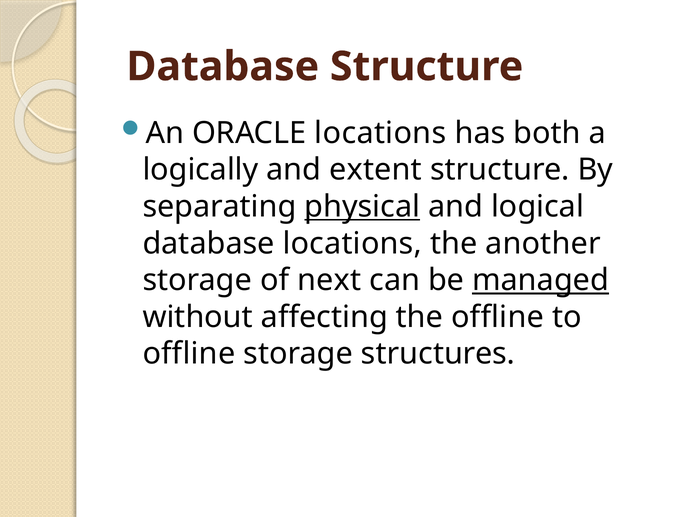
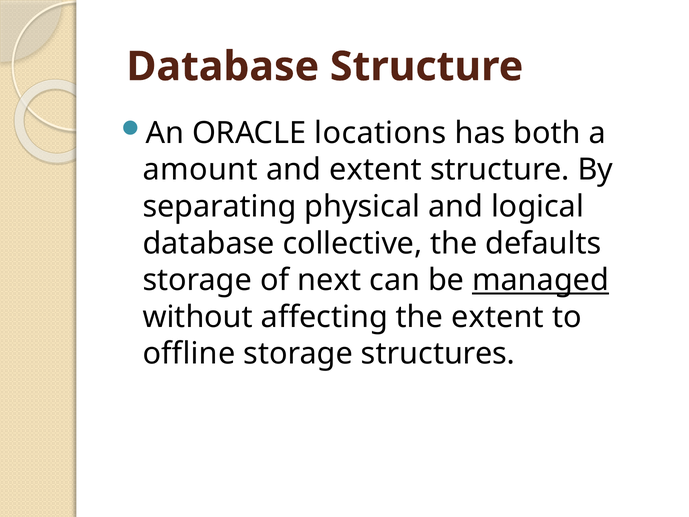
logically: logically -> amount (200, 170)
physical underline: present -> none (362, 207)
database locations: locations -> collective (352, 243)
another: another -> defaults (543, 243)
the offline: offline -> extent (498, 317)
